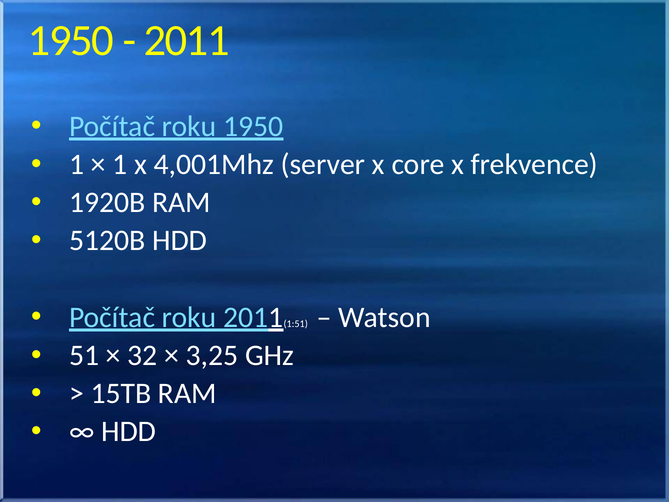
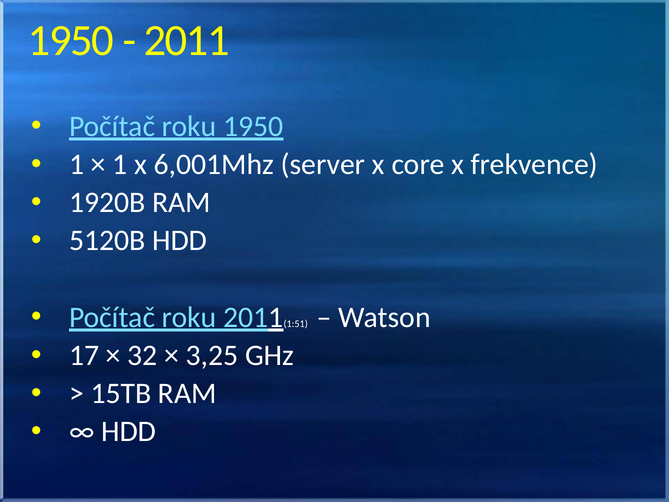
4,001Mhz: 4,001Mhz -> 6,001Mhz (214, 164)
51: 51 -> 17 (84, 355)
